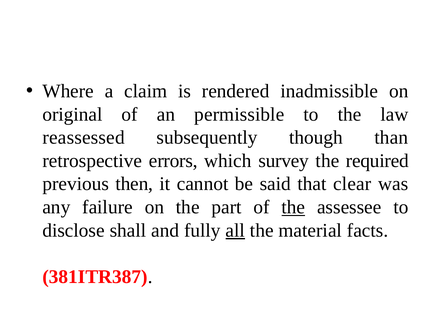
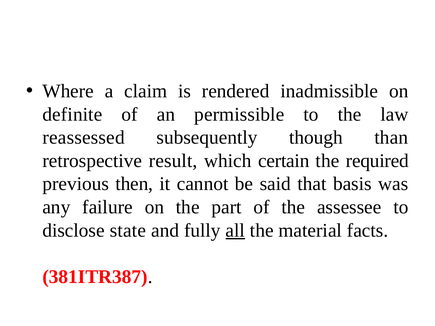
original: original -> definite (72, 114)
errors: errors -> result (173, 161)
survey: survey -> certain (284, 161)
clear: clear -> basis (352, 184)
the underline: present -> none (293, 207)
shall: shall -> state (128, 230)
